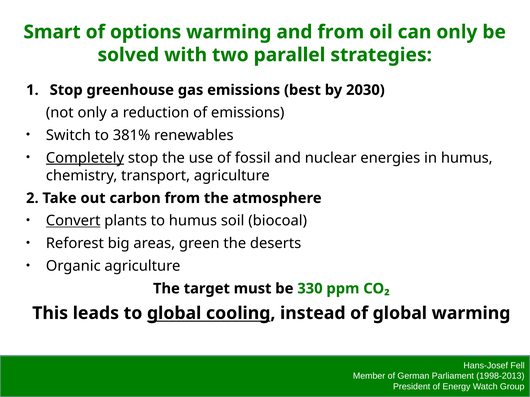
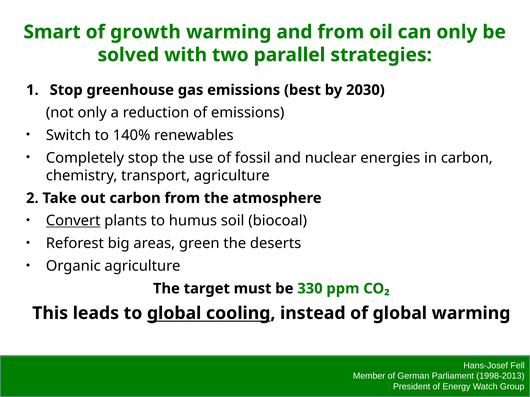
options: options -> growth (145, 32)
381%: 381% -> 140% (132, 135)
Completely underline: present -> none (85, 158)
in humus: humus -> carbon (467, 158)
